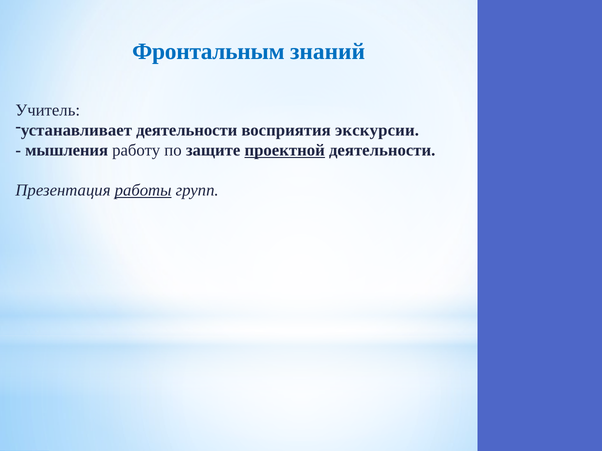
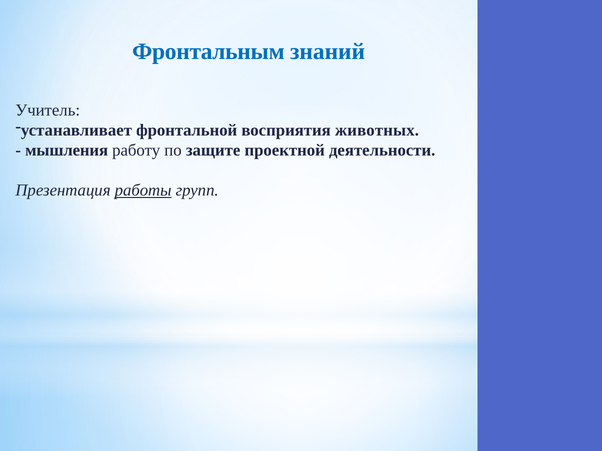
устанавливает деятельности: деятельности -> фронтальной (187, 130)
экскурсии: экскурсии -> животных (377, 130)
проектной underline: present -> none (285, 150)
